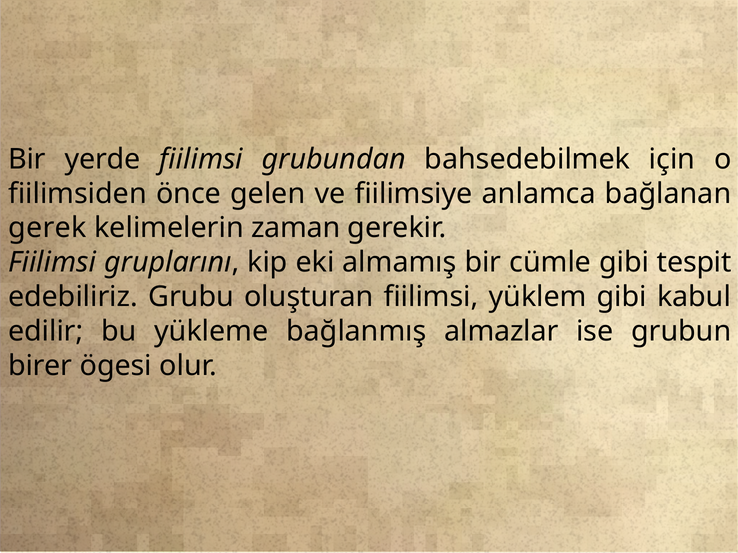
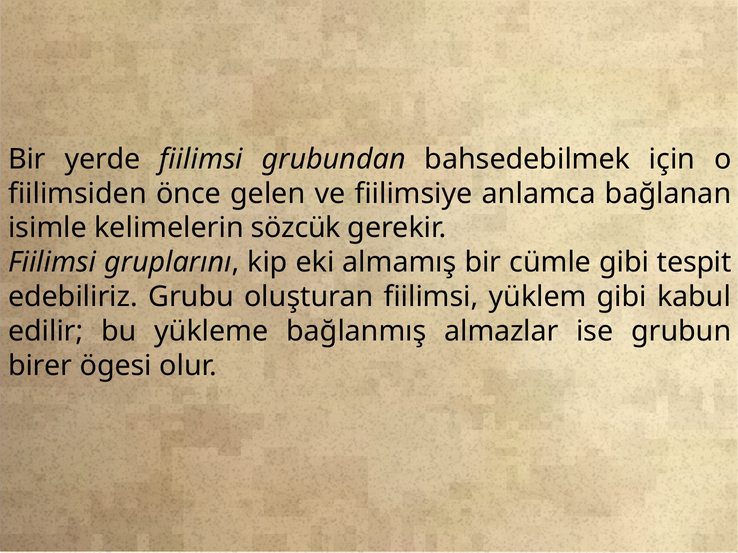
gerek: gerek -> isimle (47, 228)
zaman: zaman -> sözcük (296, 228)
